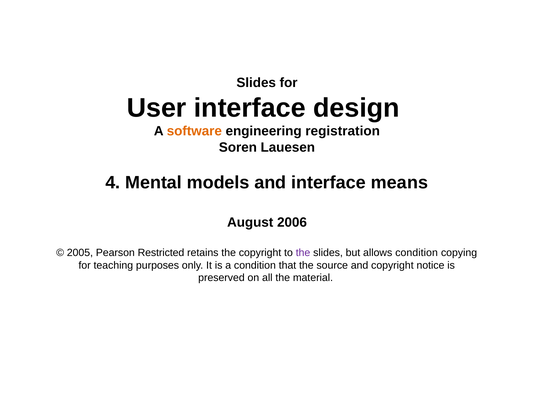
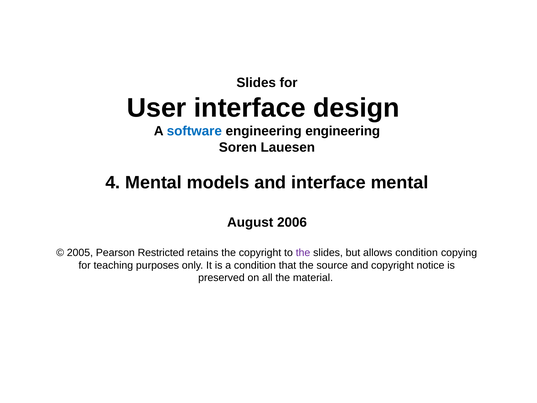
software colour: orange -> blue (194, 131)
engineering registration: registration -> engineering (343, 131)
interface means: means -> mental (400, 182)
